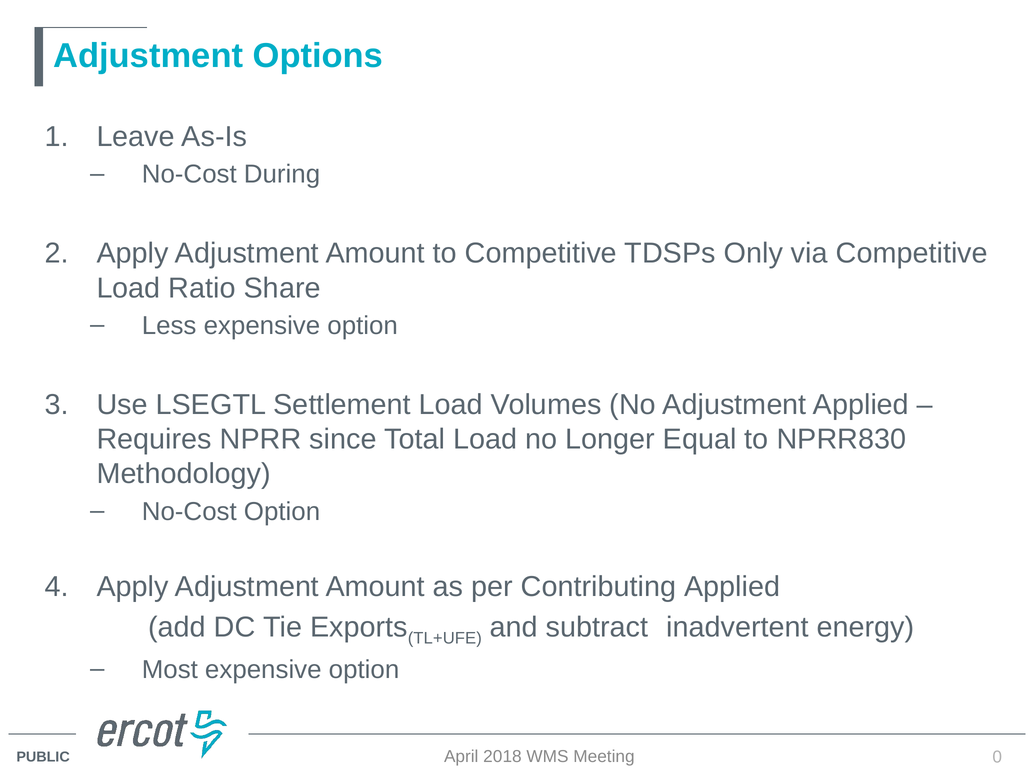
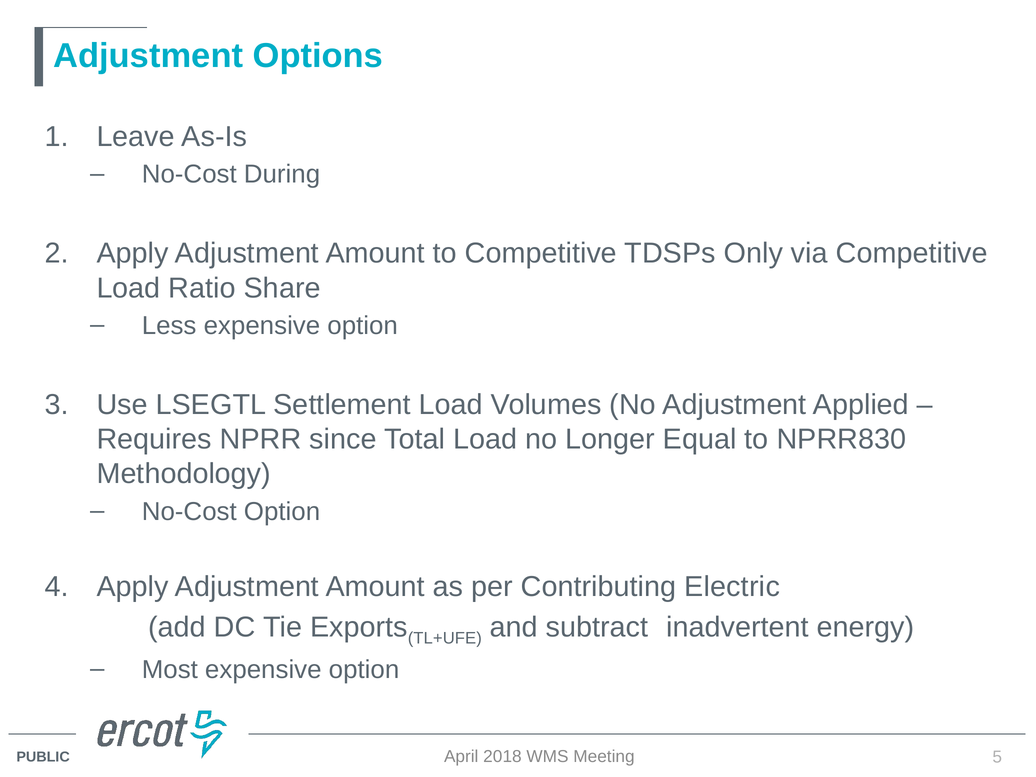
Contributing Applied: Applied -> Electric (732, 587)
0: 0 -> 5 (997, 757)
